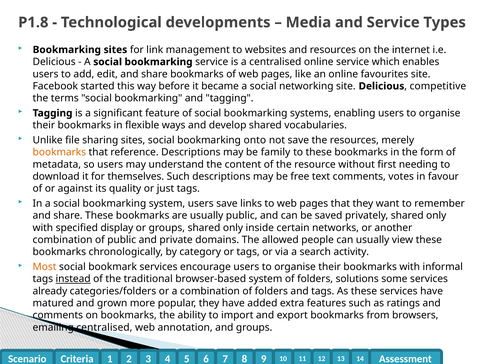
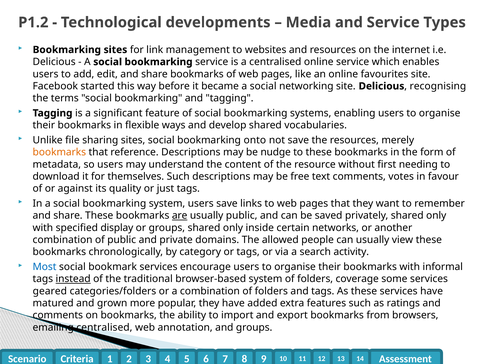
P1.8: P1.8 -> P1.2 (33, 22)
competitive: competitive -> recognising (438, 86)
family: family -> nudge (276, 152)
are underline: none -> present (180, 216)
Most colour: orange -> blue (45, 267)
solutions: solutions -> coverage (357, 279)
already: already -> geared (50, 291)
